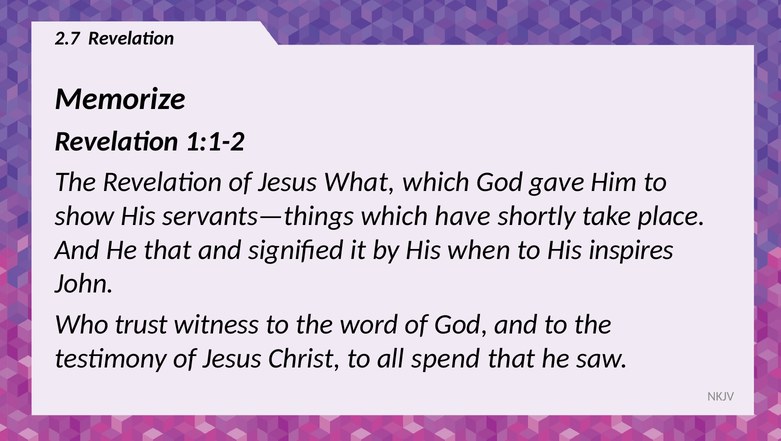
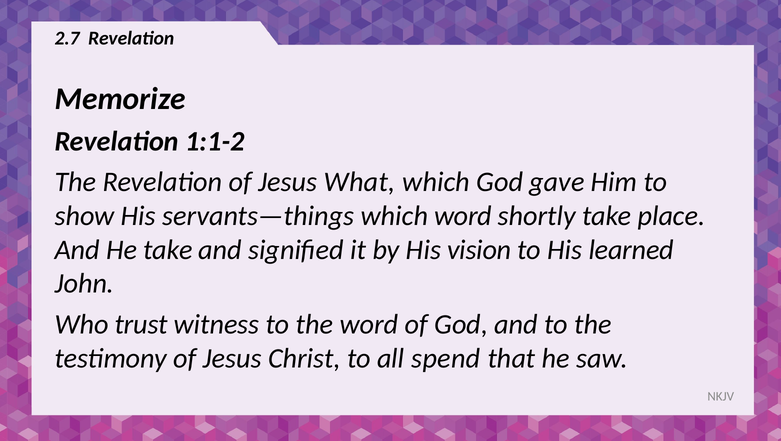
which have: have -> word (463, 216)
He that: that -> take (168, 250)
when: when -> vision (479, 250)
inspires: inspires -> learned (631, 250)
